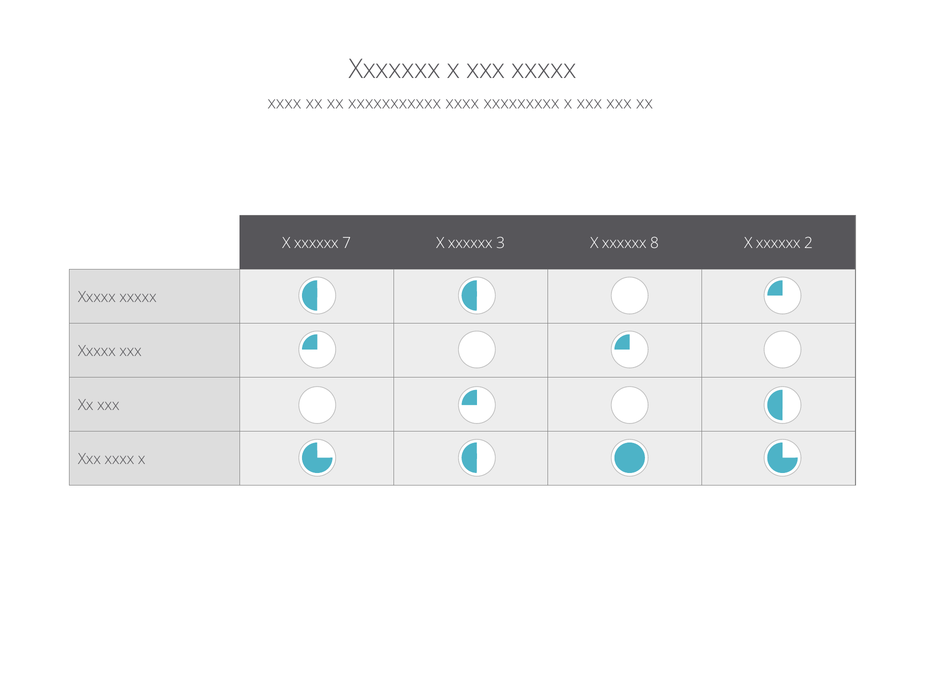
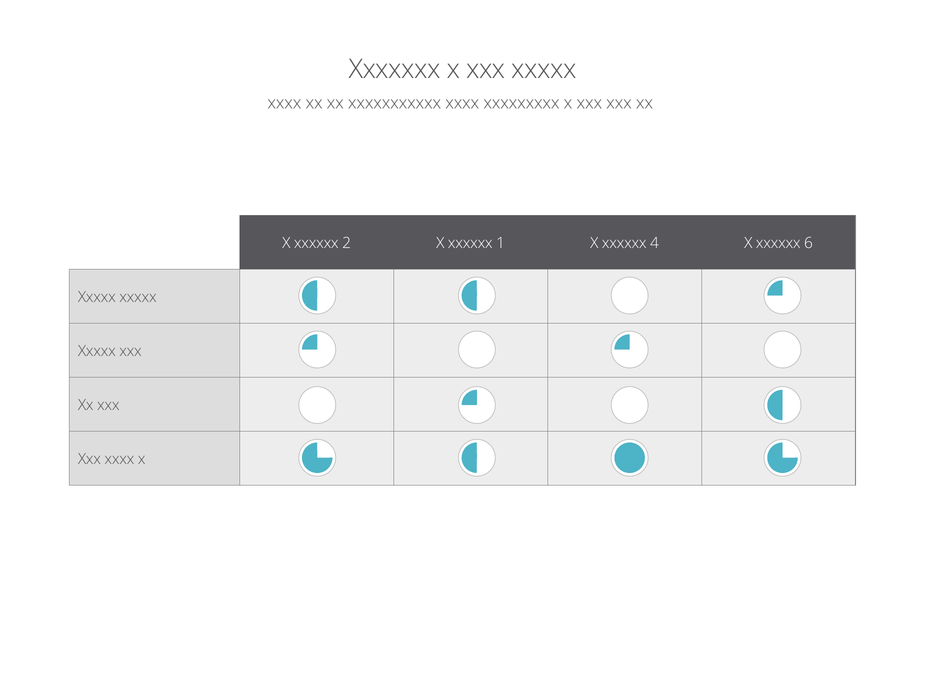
7: 7 -> 2 (347, 243)
3: 3 -> 1 (501, 243)
8: 8 -> 4 (654, 243)
2: 2 -> 6 (808, 243)
